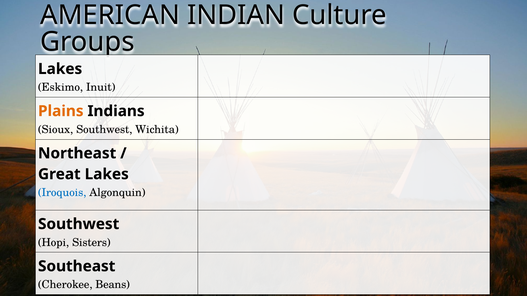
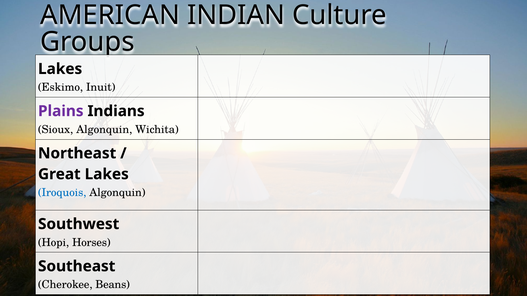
Plains colour: orange -> purple (61, 111)
Sioux Southwest: Southwest -> Algonquin (104, 130)
Sisters: Sisters -> Horses (91, 243)
